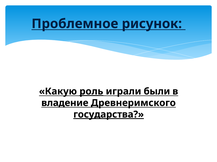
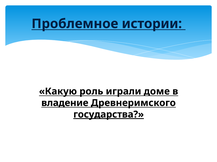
рисунок: рисунок -> истории (152, 24)
роль underline: present -> none (91, 92)
были: были -> доме (157, 92)
